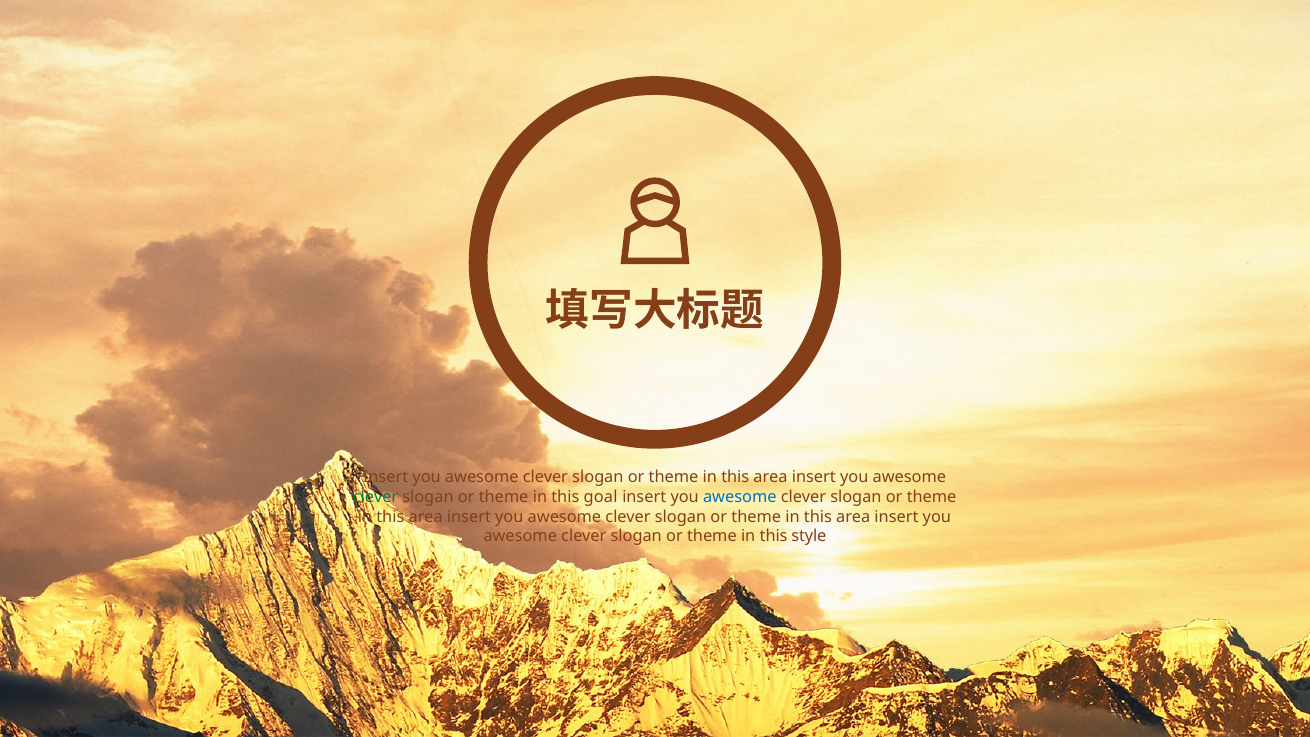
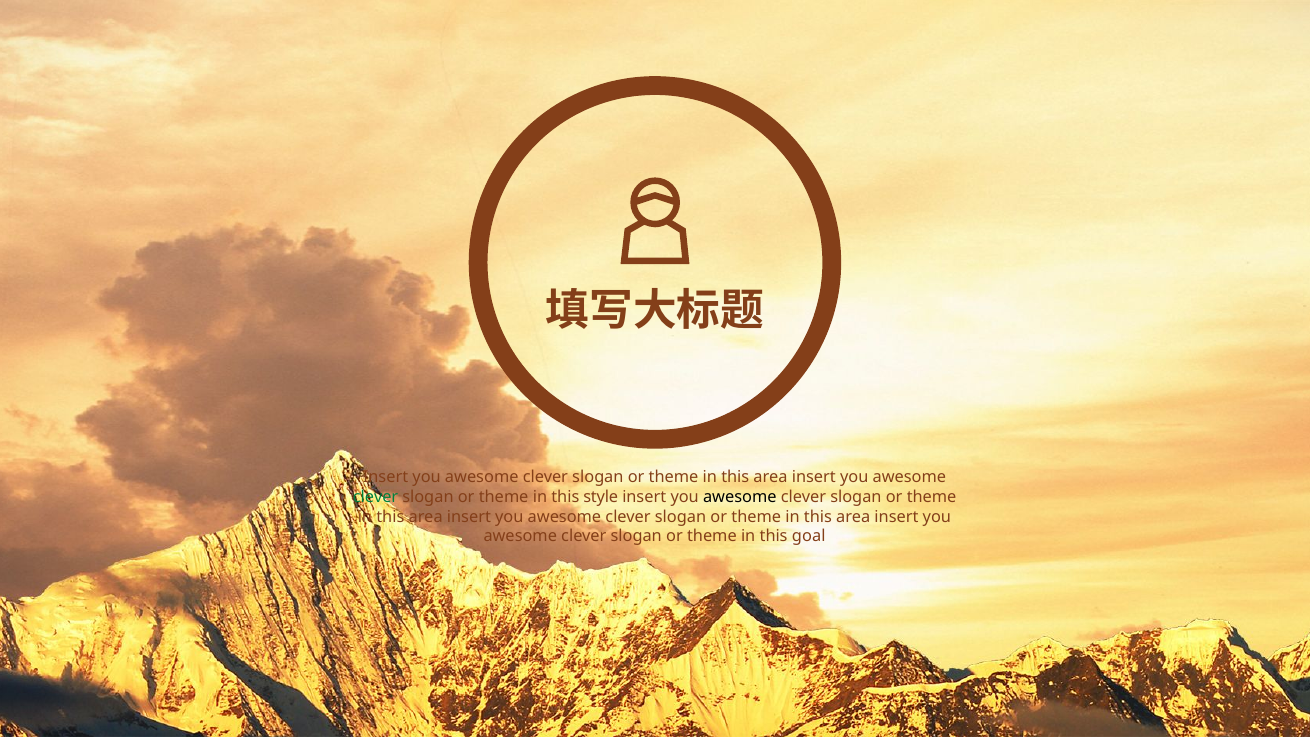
goal: goal -> style (601, 497)
awesome colour: blue -> black (740, 497)
style: style -> goal (809, 536)
